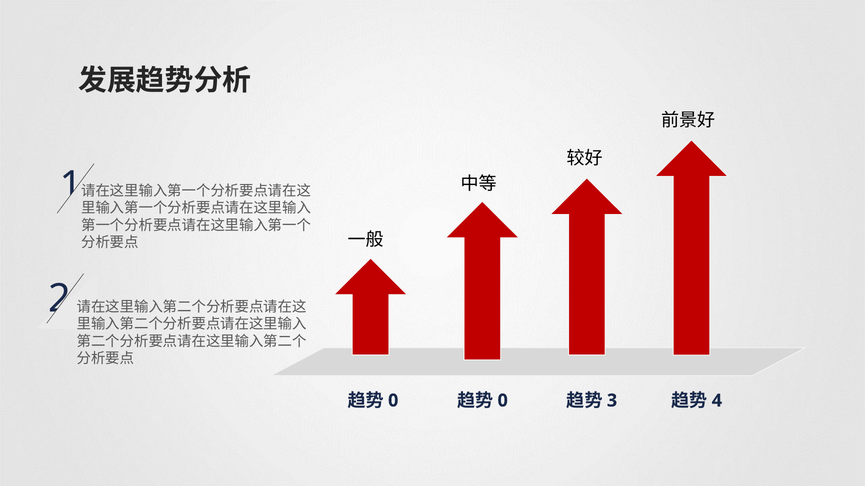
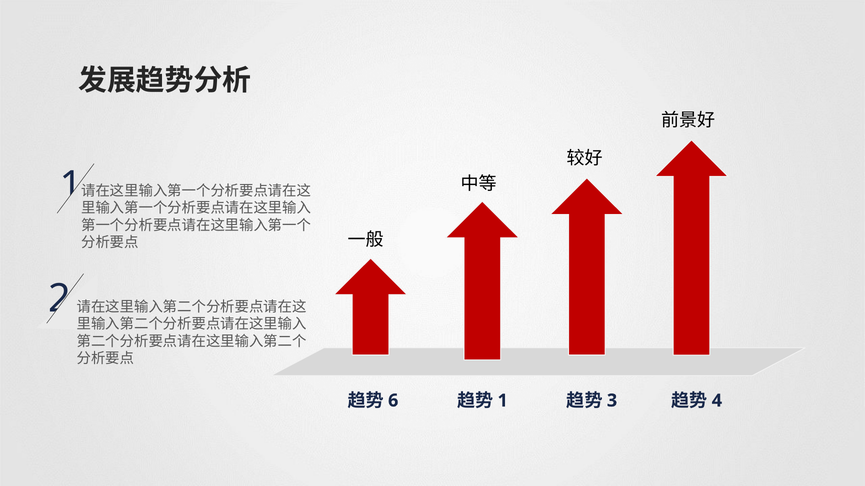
0: 0 -> 6 (393, 401)
0: 0 -> 1 (503, 401)
